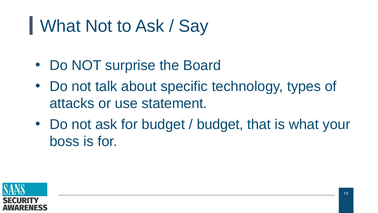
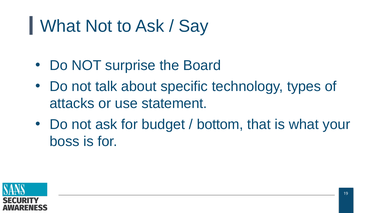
budget: budget -> bottom (220, 124)
